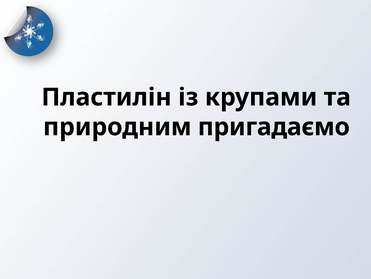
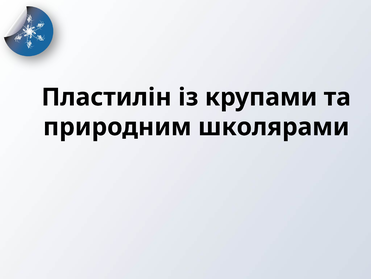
пригадаємо: пригадаємо -> школярами (274, 127)
